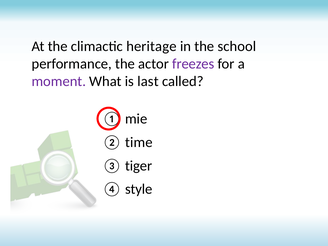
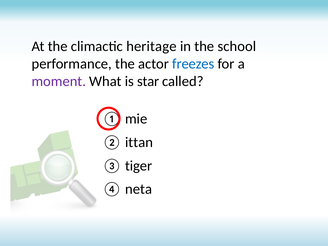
freezes colour: purple -> blue (193, 64)
last: last -> star (148, 81)
time: time -> ittan (139, 142)
style: style -> neta (139, 189)
